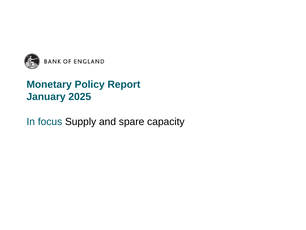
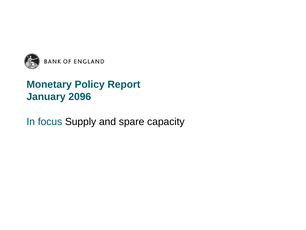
2025: 2025 -> 2096 (80, 97)
